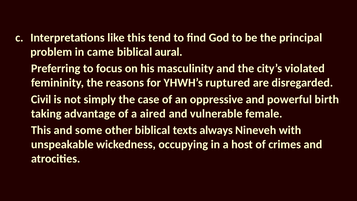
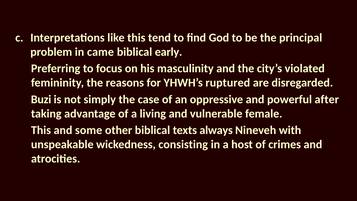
aural: aural -> early (169, 52)
Civil: Civil -> Buzi (41, 99)
birth: birth -> after (327, 99)
aired: aired -> living (153, 114)
occupying: occupying -> consisting (183, 144)
